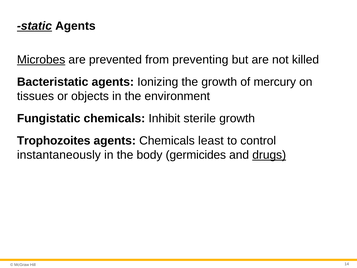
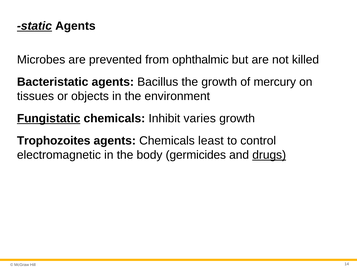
Microbes underline: present -> none (41, 60)
preventing: preventing -> ophthalmic (200, 60)
Ionizing: Ionizing -> Bacillus (158, 82)
Fungistatic underline: none -> present (49, 118)
sterile: sterile -> varies (200, 118)
instantaneously: instantaneously -> electromagnetic (59, 155)
